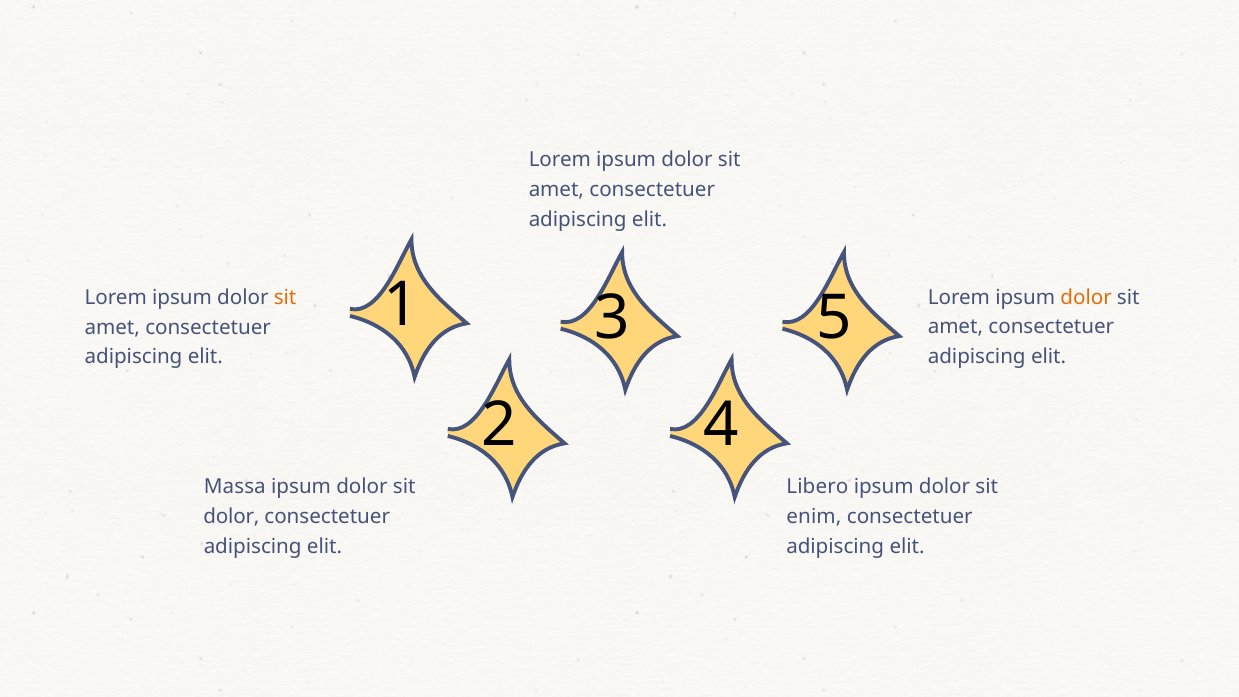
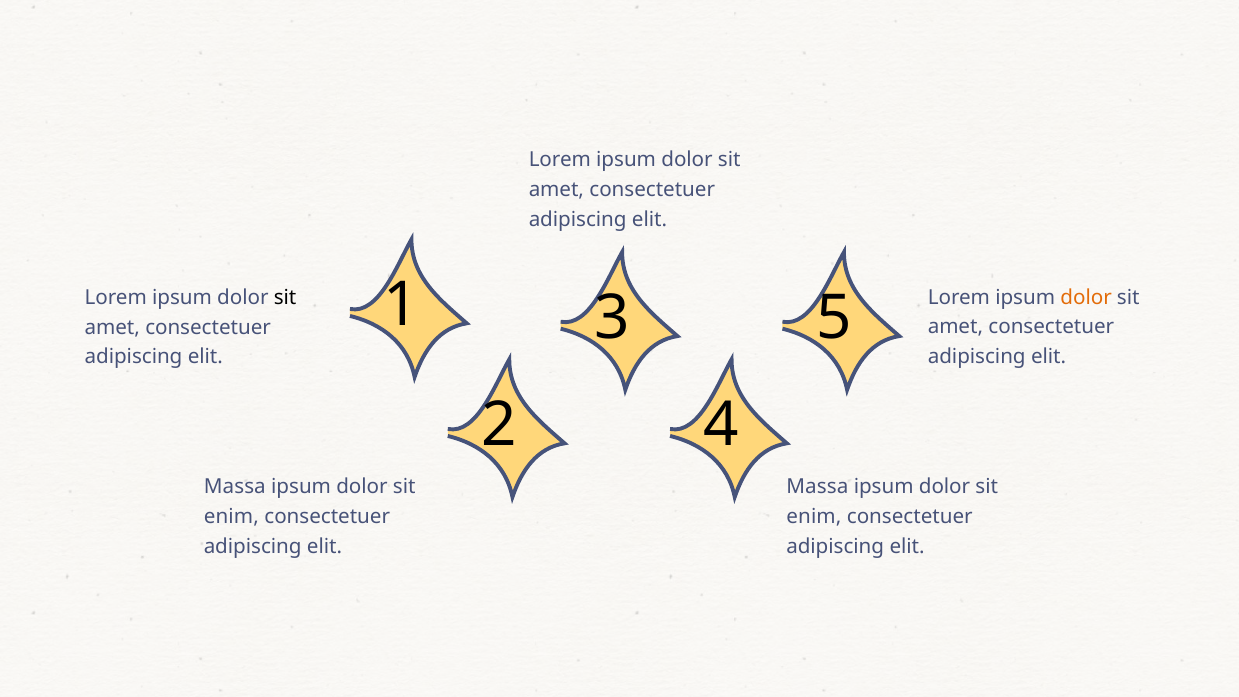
sit colour: orange -> black (285, 297)
Libero: Libero -> Massa (817, 487)
dolor: dolor -> enim (231, 516)
